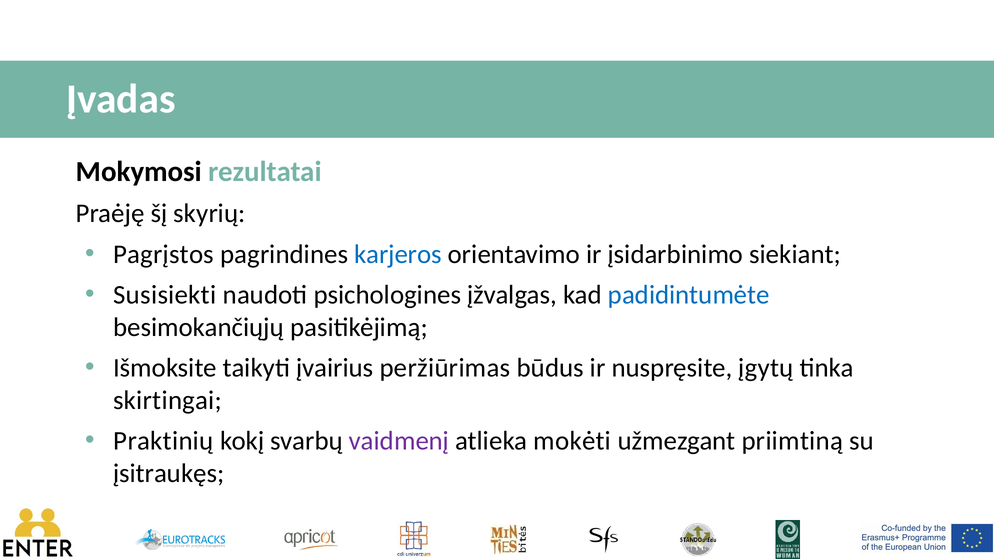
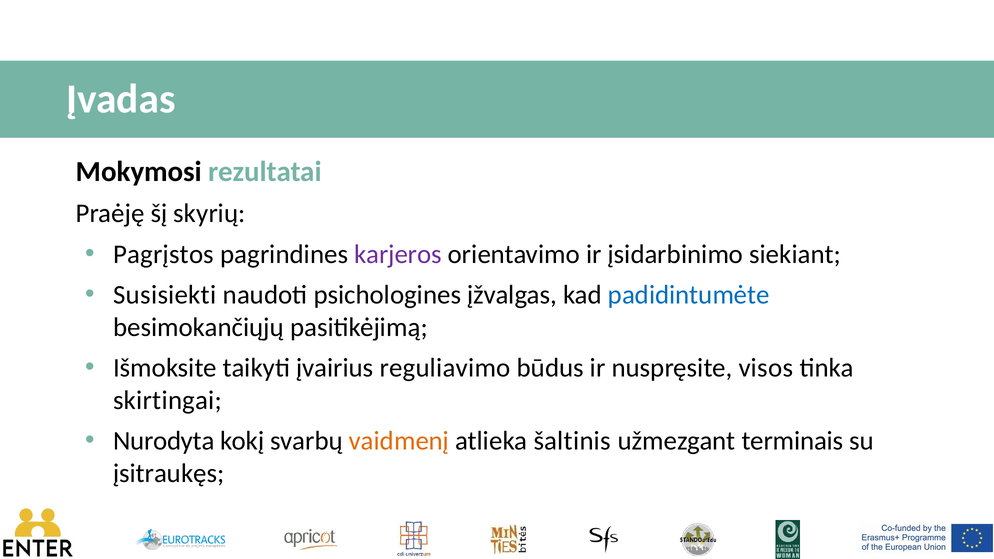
karjeros colour: blue -> purple (398, 254)
peržiūrimas: peržiūrimas -> reguliavimo (445, 368)
įgytų: įgytų -> visos (766, 368)
Praktinių: Praktinių -> Nurodyta (164, 441)
vaidmenį colour: purple -> orange (399, 441)
mokėti: mokėti -> šaltinis (572, 441)
priimtiną: priimtiną -> terminais (792, 441)
